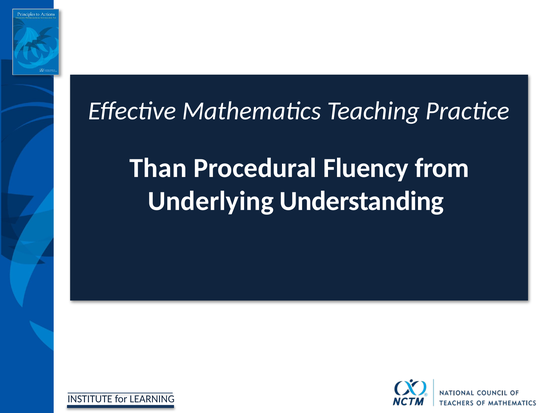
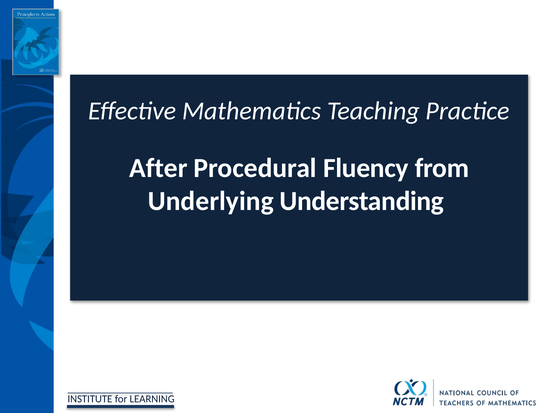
Than: Than -> After (158, 168)
